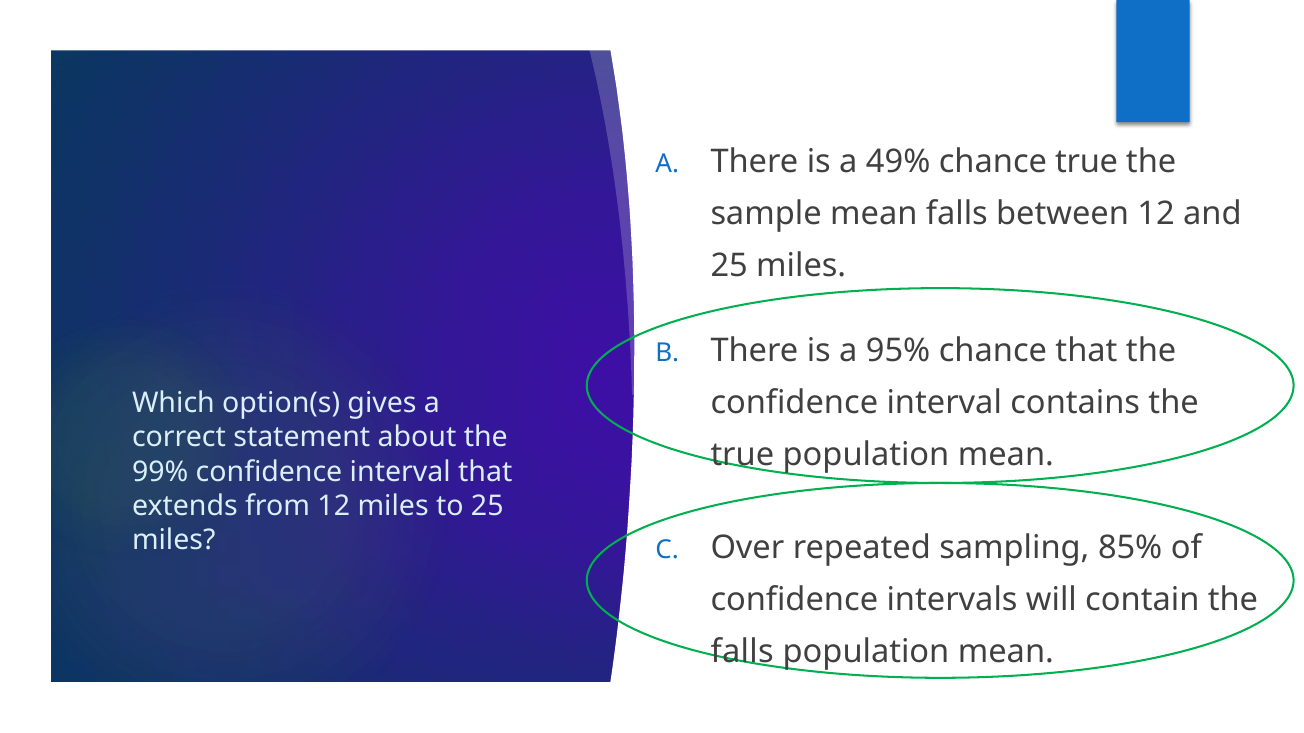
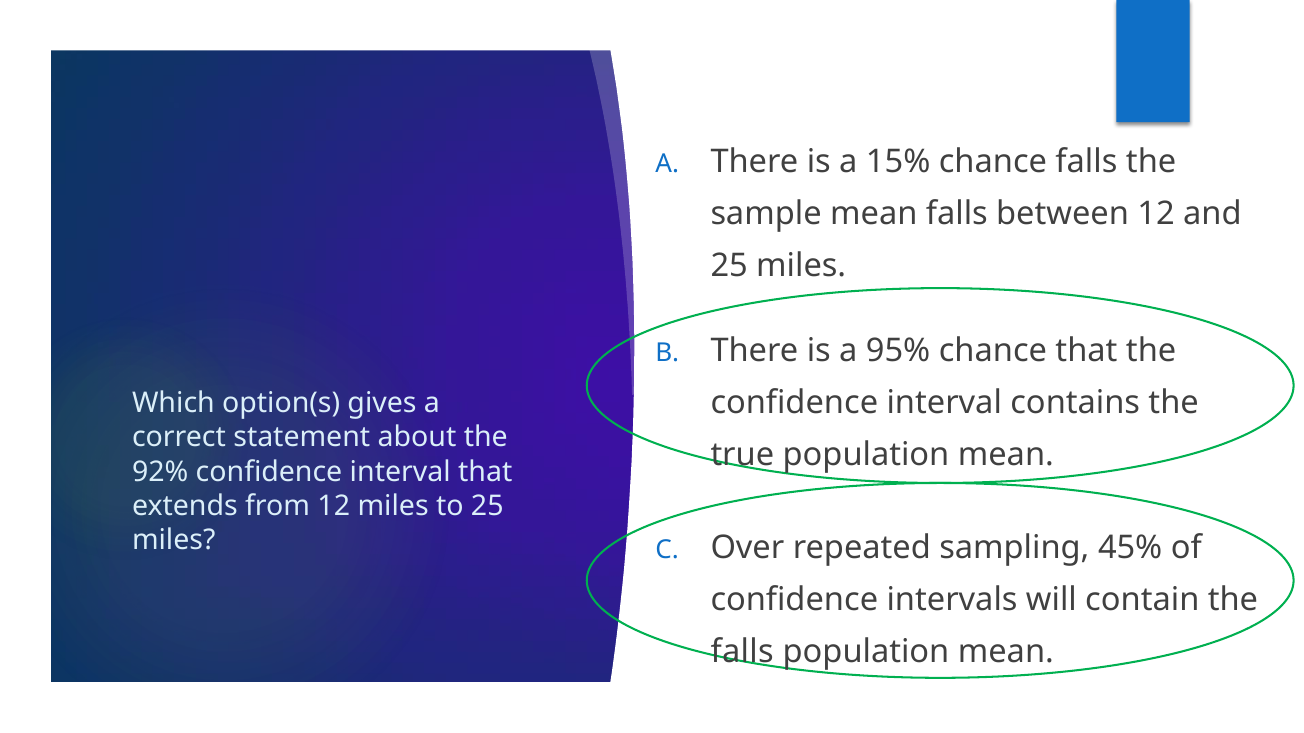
49%: 49% -> 15% (898, 162)
chance true: true -> falls (1086, 162)
99%: 99% -> 92% (160, 472)
85%: 85% -> 45% (1130, 548)
